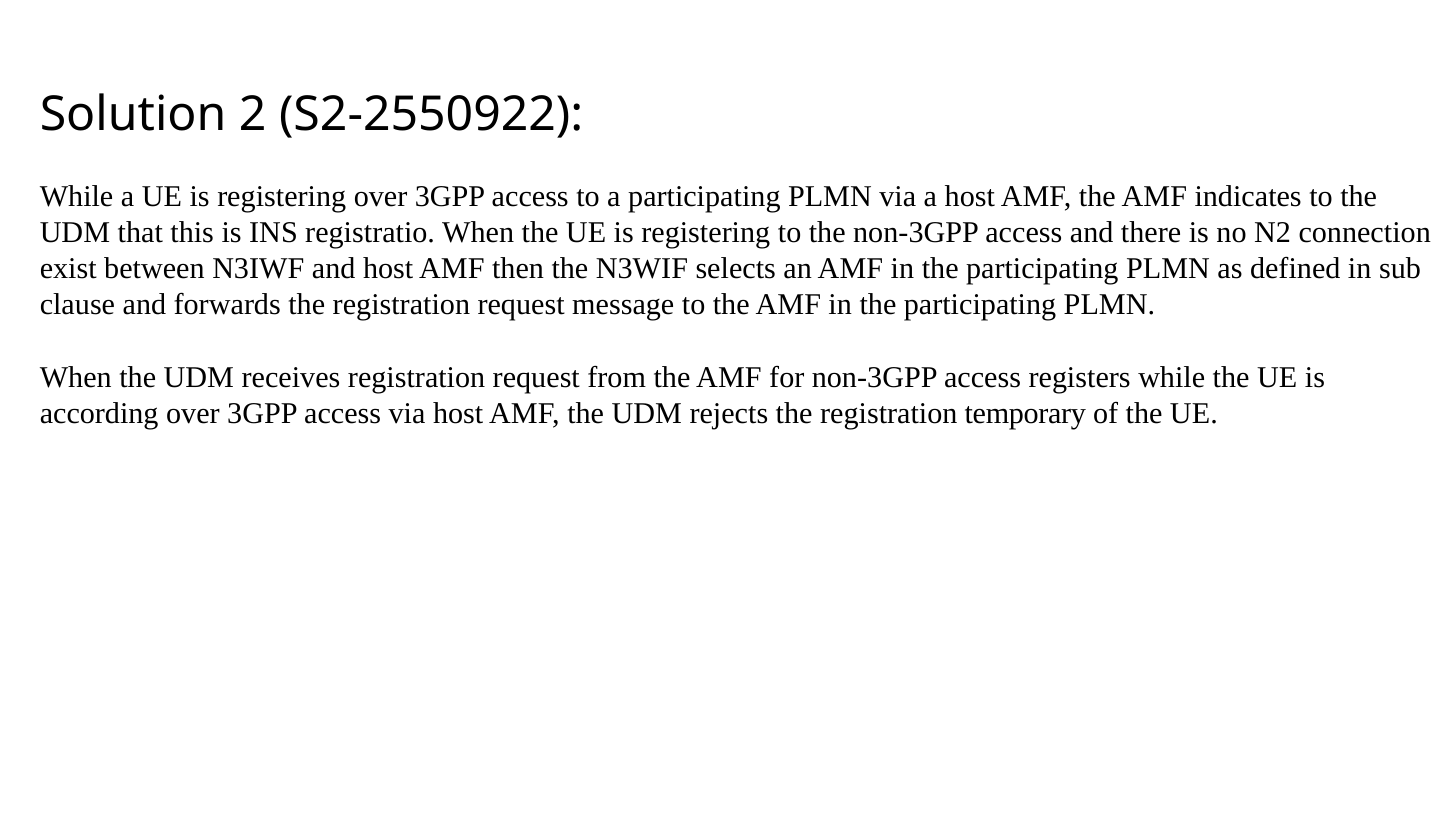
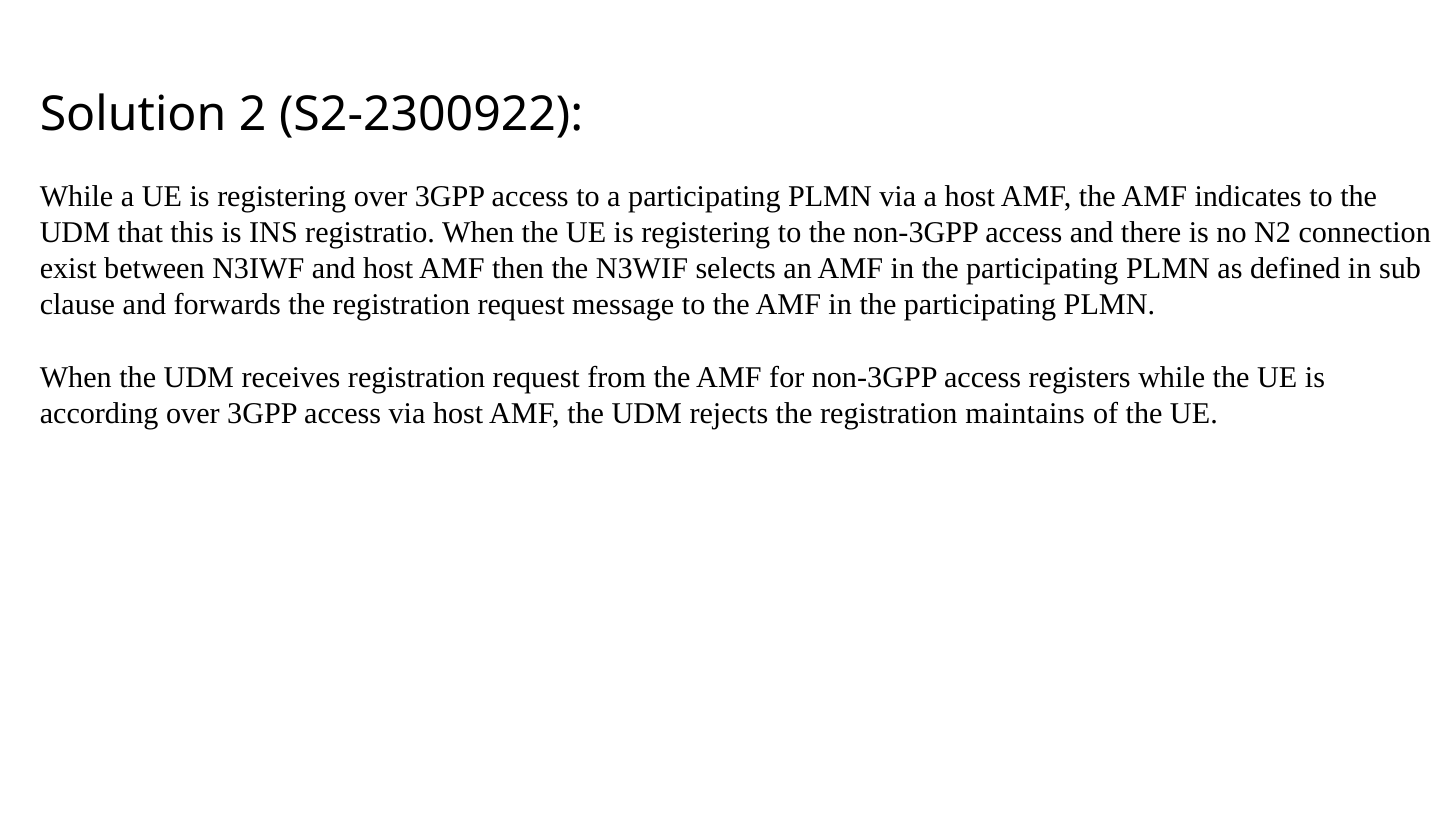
S2-2550922: S2-2550922 -> S2-2300922 (431, 115)
temporary: temporary -> maintains (1025, 414)
